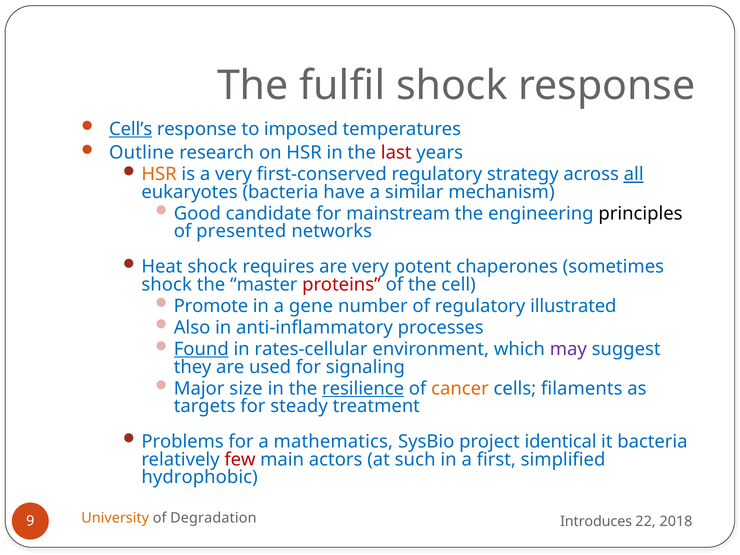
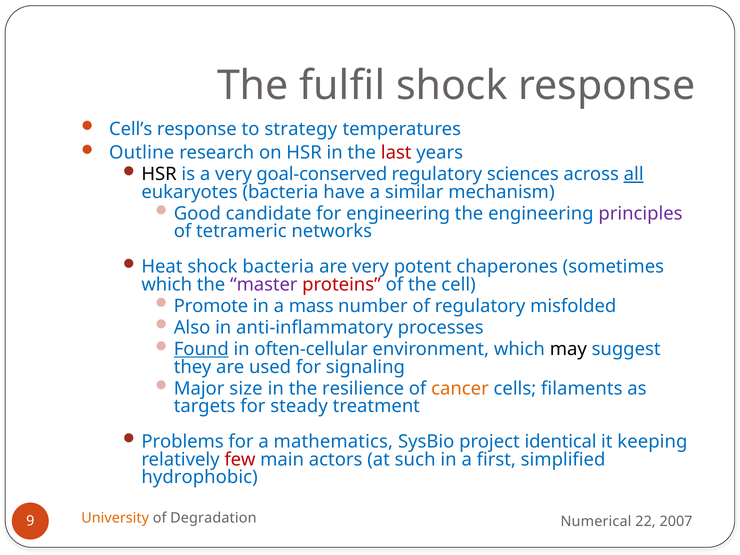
Cell’s underline: present -> none (131, 129)
imposed: imposed -> strategy (301, 129)
HSR colour: orange -> black (159, 174)
first-conserved: first-conserved -> goal-conserved (322, 174)
strategy: strategy -> sciences (523, 174)
for mainstream: mainstream -> engineering (398, 214)
principles colour: black -> purple (640, 214)
presented: presented -> tetrameric (241, 231)
shock requires: requires -> bacteria (278, 267)
shock: shock -> which (167, 284)
master colour: blue -> purple (264, 284)
gene: gene -> mass (311, 306)
illustrated: illustrated -> misfolded (573, 306)
rates-cellular: rates-cellular -> often-cellular (311, 349)
may colour: purple -> black (568, 349)
resilience underline: present -> none (363, 389)
it bacteria: bacteria -> keeping (652, 442)
Introduces: Introduces -> Numerical (596, 521)
2018: 2018 -> 2007 (676, 521)
